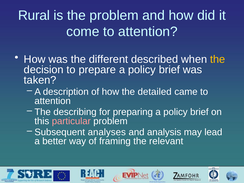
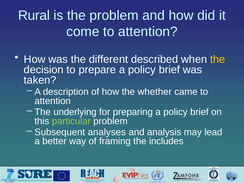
detailed: detailed -> whether (155, 92)
describing: describing -> underlying (75, 112)
particular colour: pink -> light green (71, 121)
relevant: relevant -> includes (166, 141)
